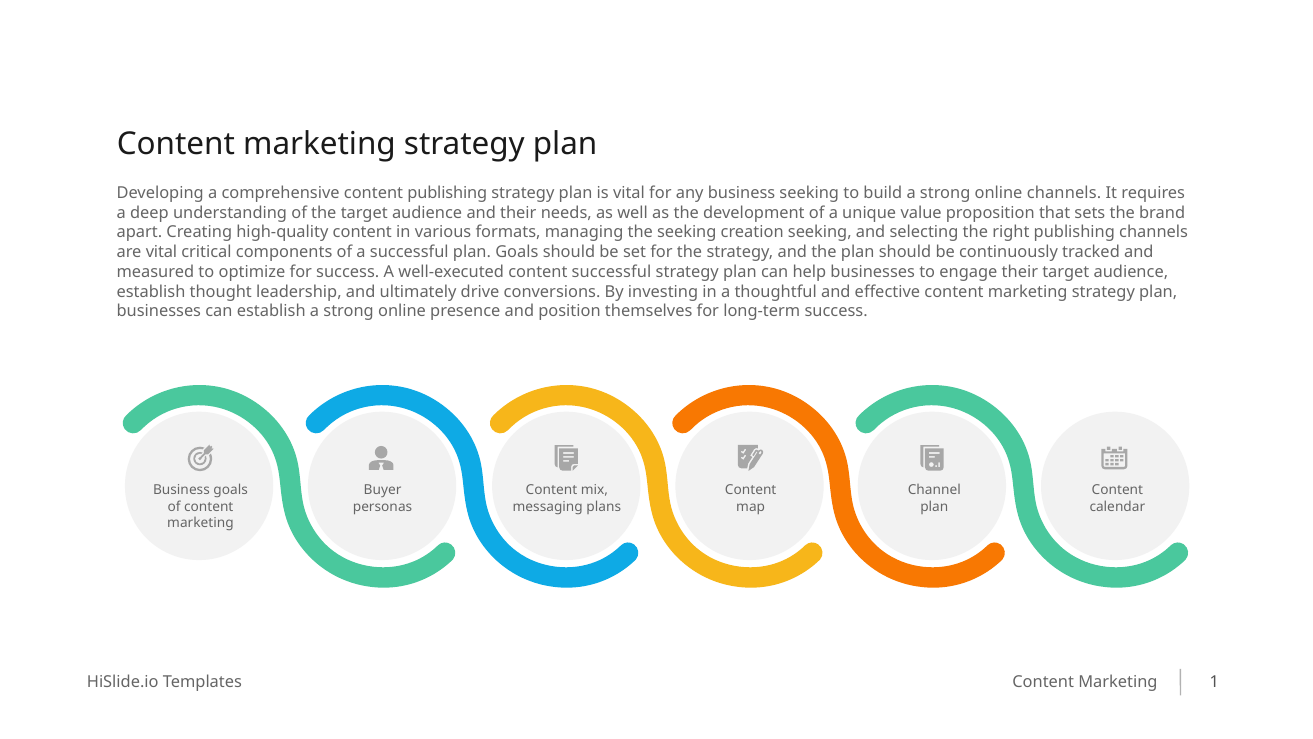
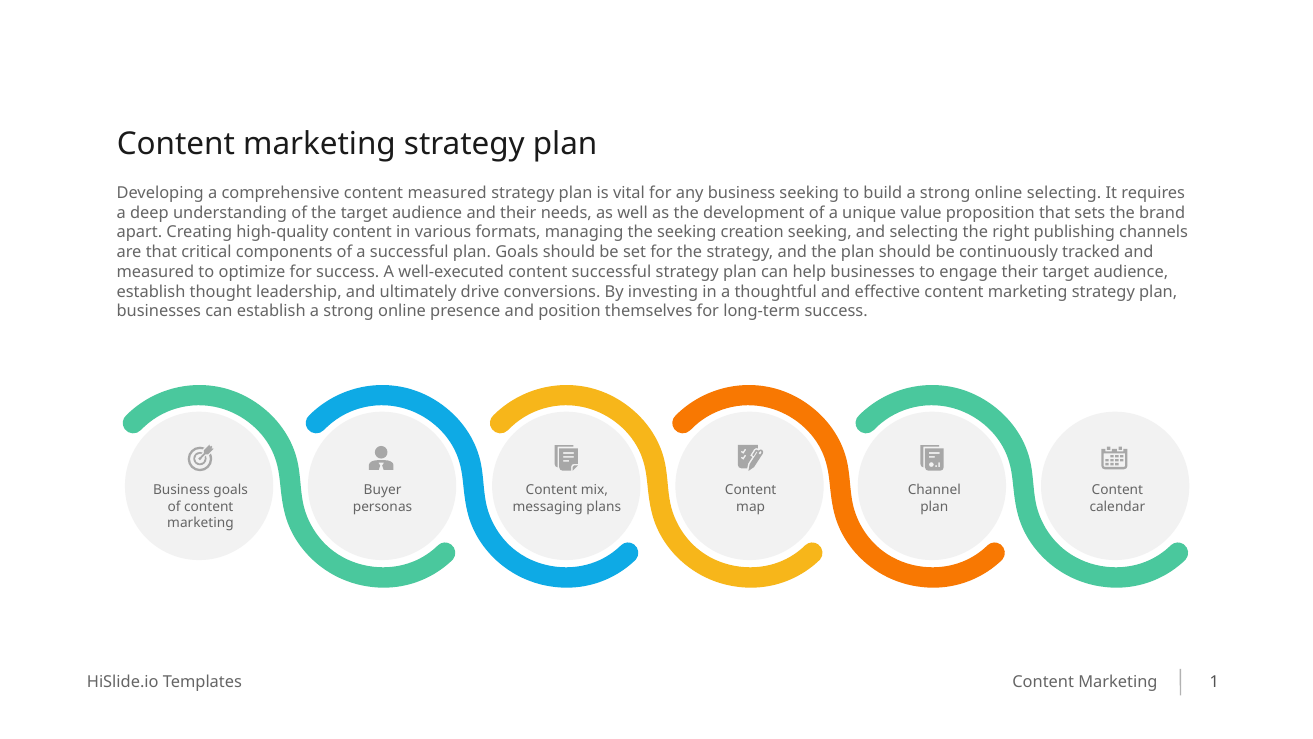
content publishing: publishing -> measured (447, 193)
online channels: channels -> selecting (1064, 193)
are vital: vital -> that (161, 252)
